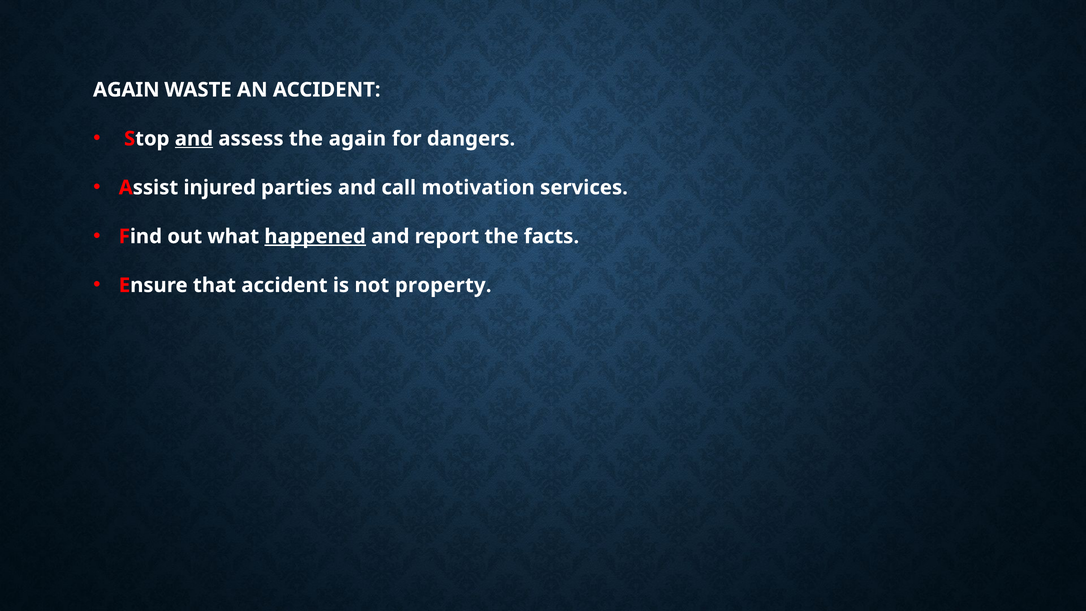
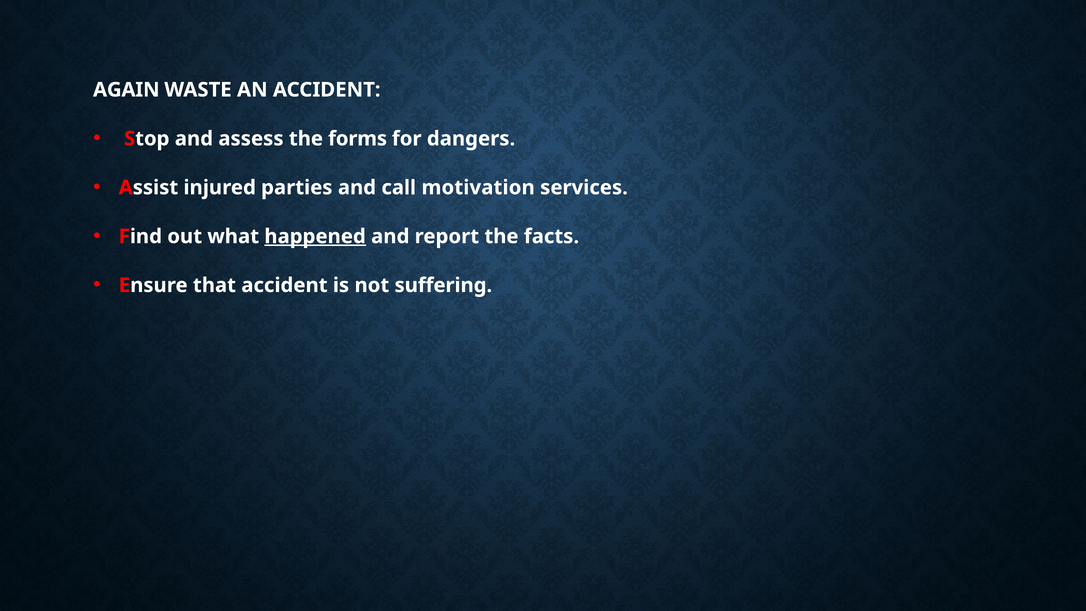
and underline: present -> none (194, 139)
the again: again -> forms (358, 139)
property: property -> suffering (443, 285)
